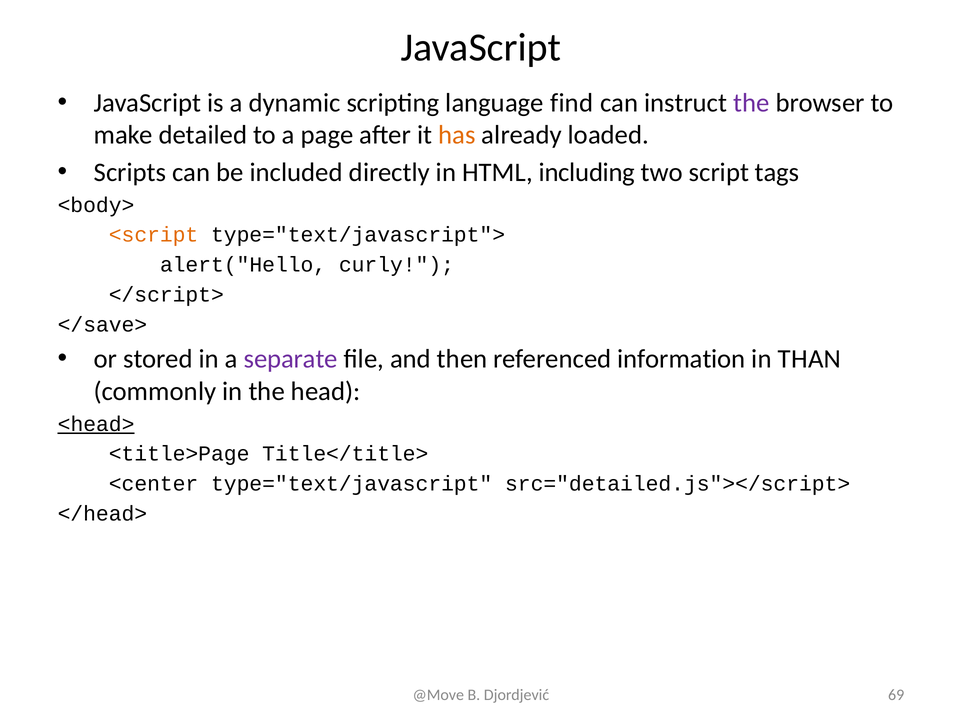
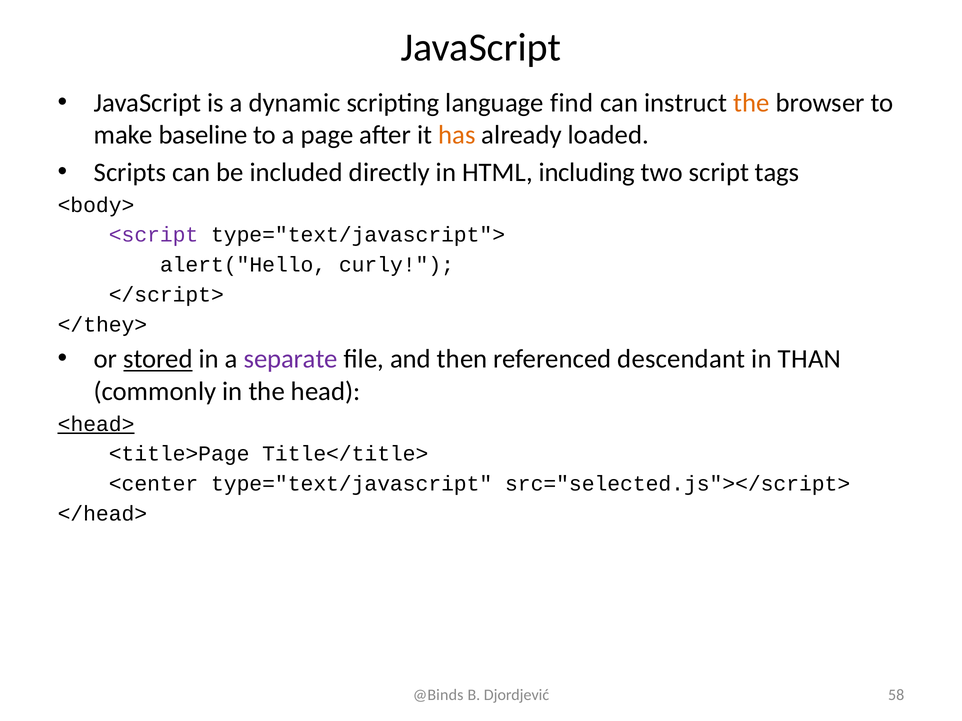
the colour: purple -> orange (751, 103)
detailed: detailed -> baseline (203, 135)
<script colour: orange -> purple (154, 235)
</save>: </save> -> </they> (102, 325)
stored underline: none -> present (158, 359)
information: information -> descendant (681, 359)
src="detailed.js"></script>: src="detailed.js"></script> -> src="selected.js"></script> (678, 484)
@Move: @Move -> @Binds (438, 695)
69: 69 -> 58 (896, 695)
